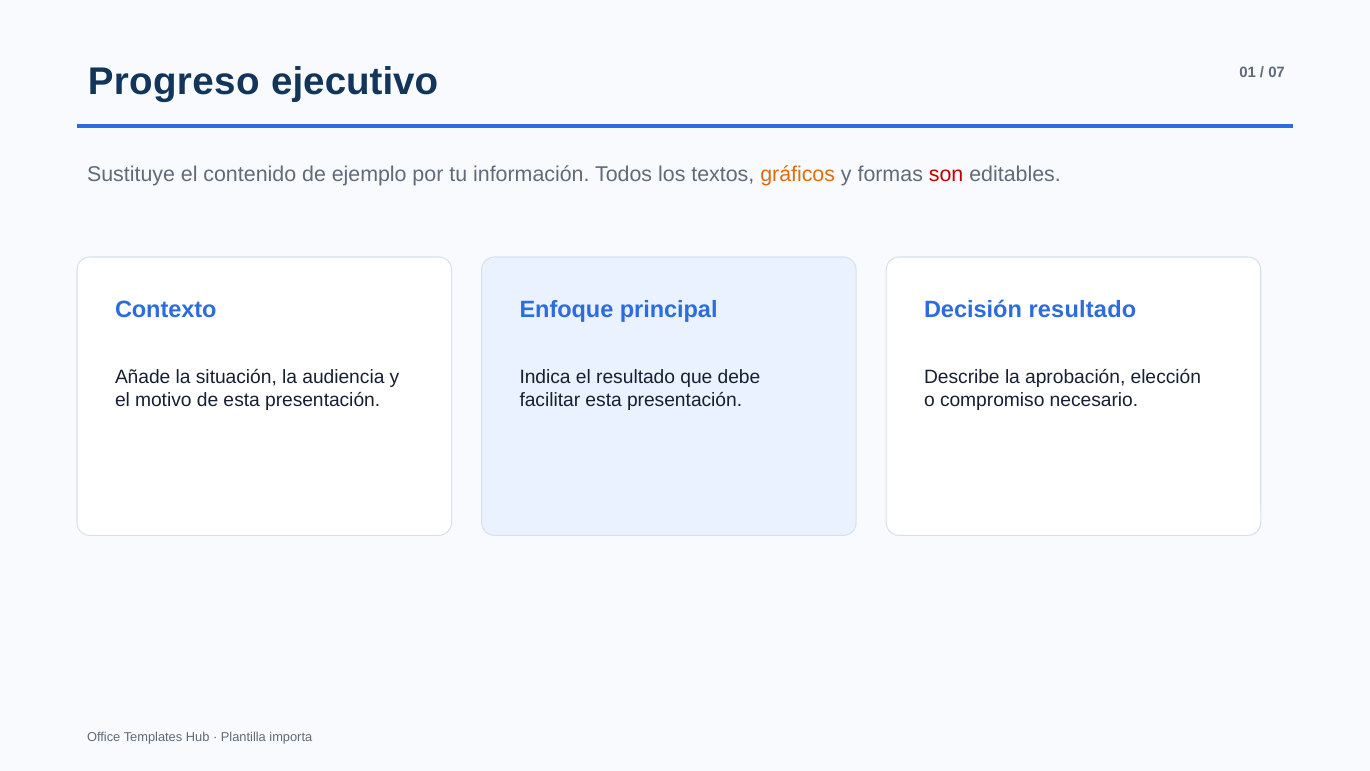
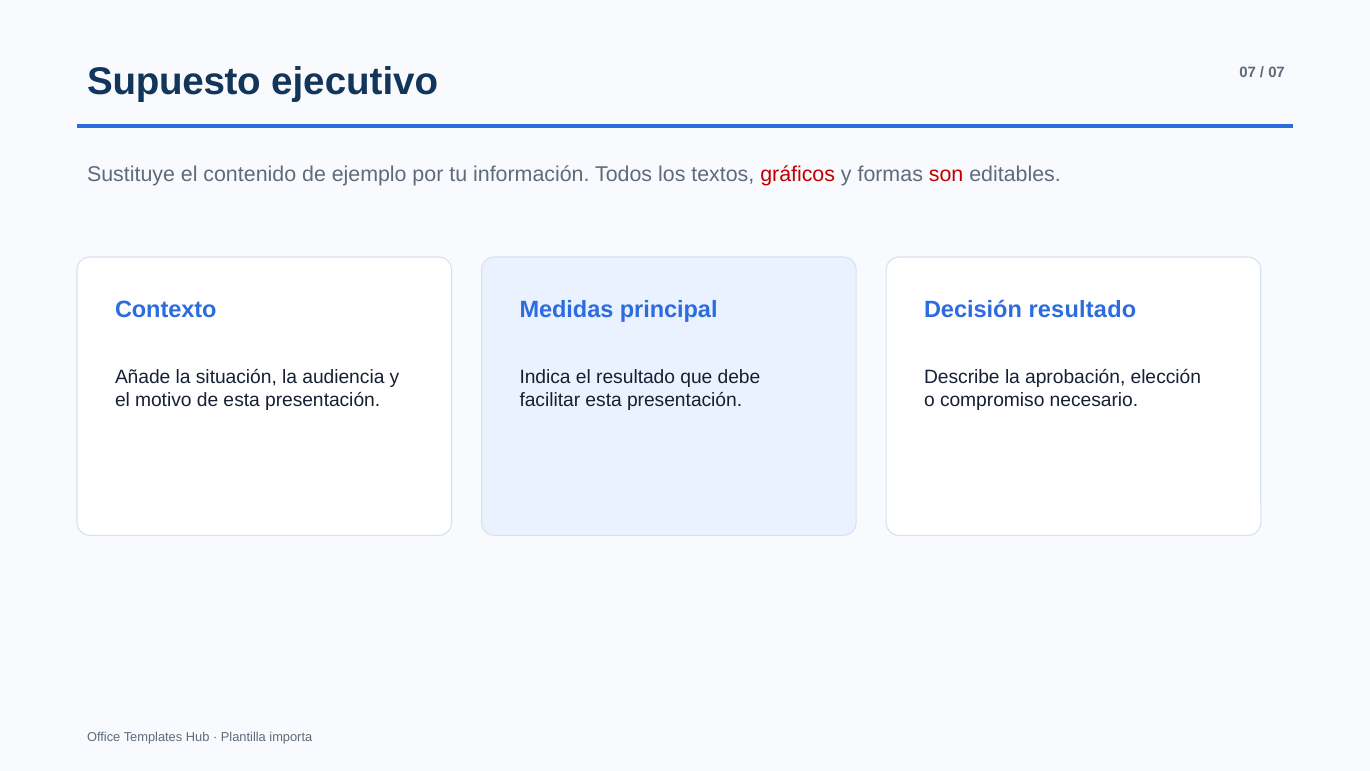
Progreso: Progreso -> Supuesto (174, 82)
ejecutivo 01: 01 -> 07 (1248, 73)
gráficos colour: orange -> red (798, 175)
Enfoque: Enfoque -> Medidas (566, 310)
